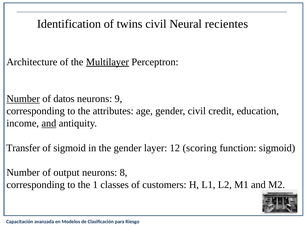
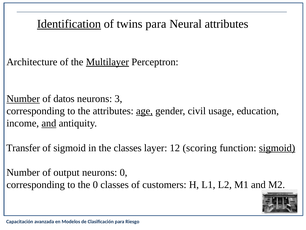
Identification underline: none -> present (69, 24)
twins civil: civil -> para (156, 24)
Neural recientes: recientes -> attributes (227, 24)
9: 9 -> 3 (118, 99)
age underline: none -> present (144, 111)
credit: credit -> usage (221, 111)
the gender: gender -> classes (128, 148)
sigmoid underline: none -> present (277, 148)
neurons 8: 8 -> 0 (124, 172)
the 1: 1 -> 0 (95, 184)
